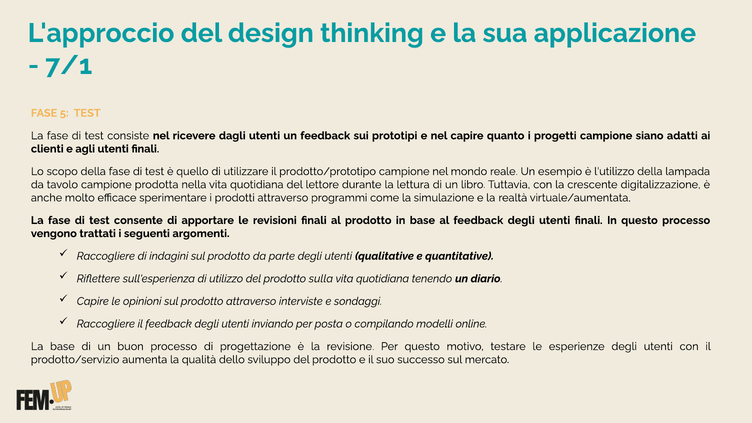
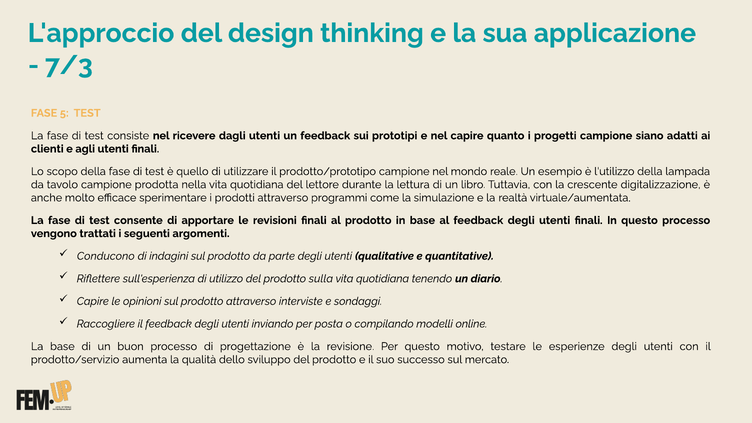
7/1: 7/1 -> 7/3 (69, 65)
Raccogliere: Raccogliere -> Conducono (106, 256)
